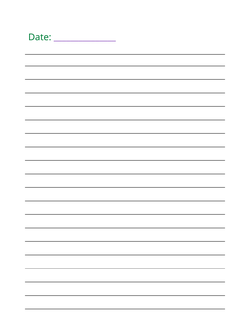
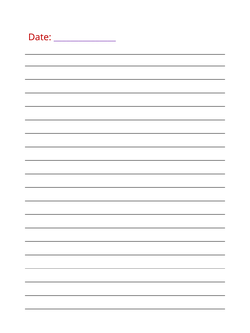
Date colour: green -> red (40, 37)
